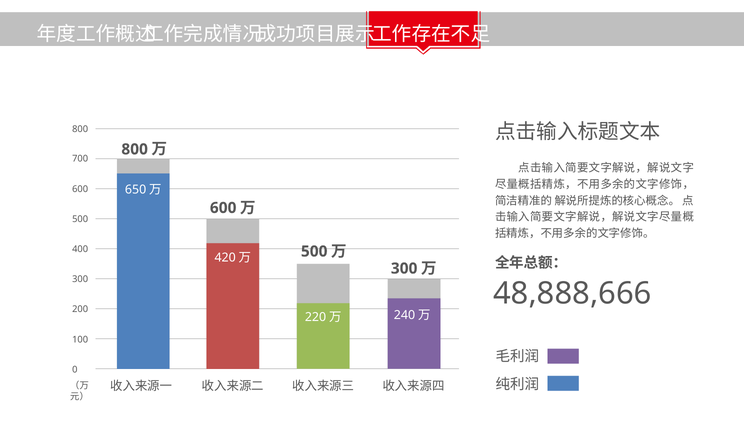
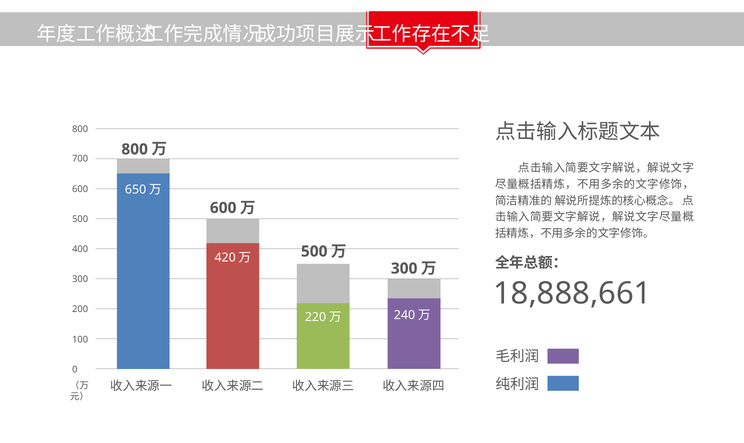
48,888,666: 48,888,666 -> 18,888,661 (572, 293)
